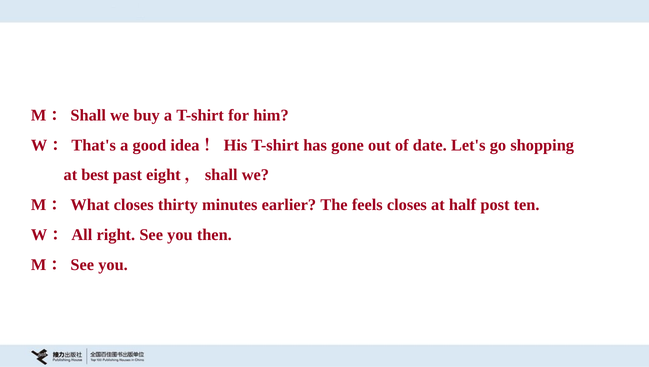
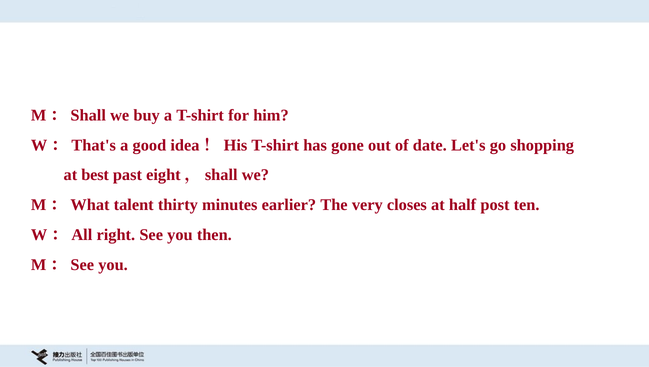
M：What closes: closes -> talent (134, 205)
feels: feels -> very (367, 205)
